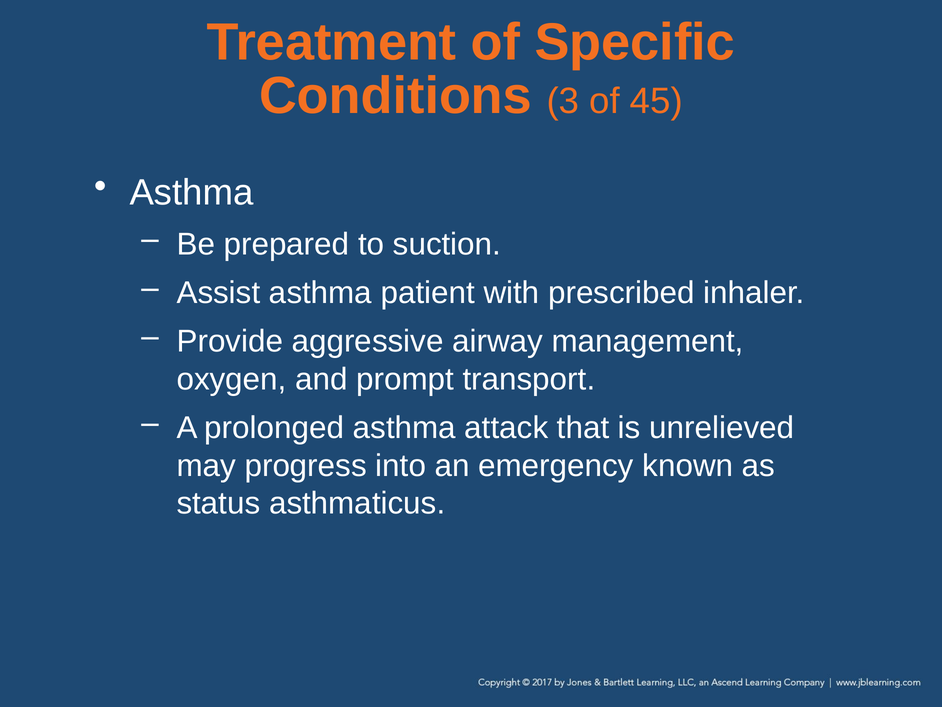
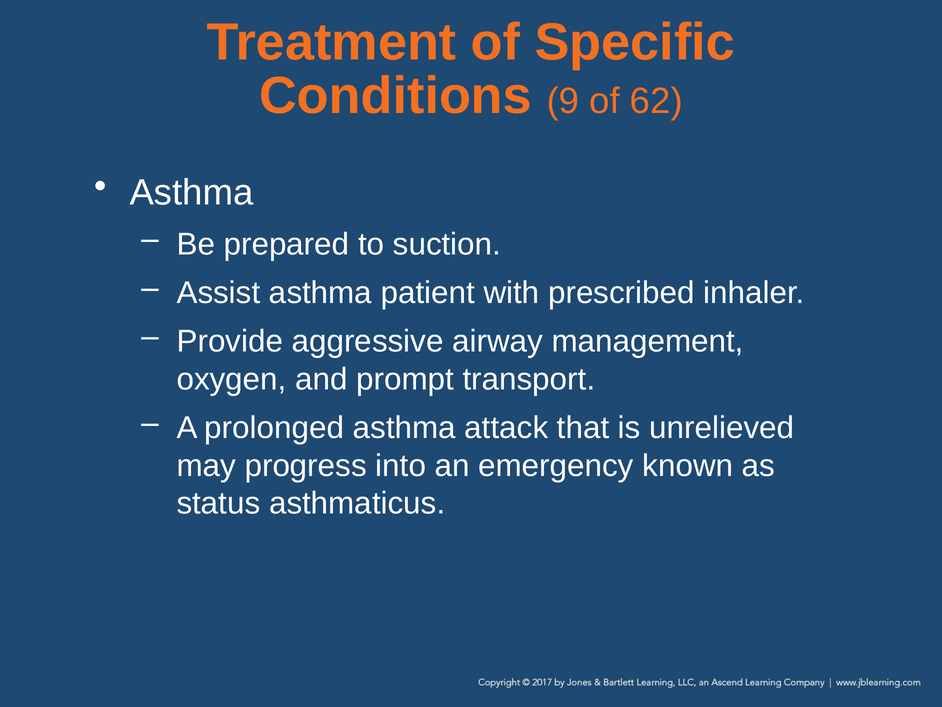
3: 3 -> 9 (563, 101)
45: 45 -> 62 (656, 101)
